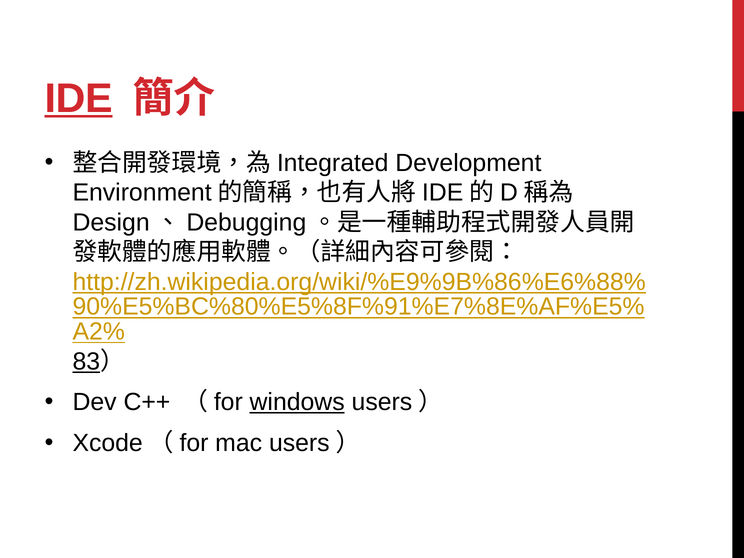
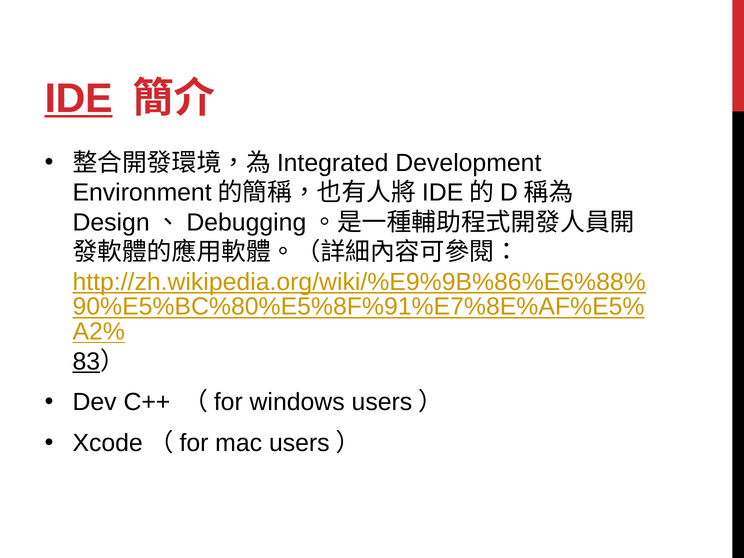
windows underline: present -> none (297, 402)
